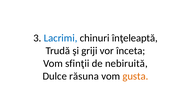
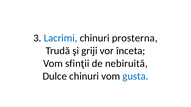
înţeleaptă: înţeleaptă -> prosterna (135, 38)
Dulce răsuna: răsuna -> chinuri (84, 76)
gusta colour: orange -> blue (135, 76)
